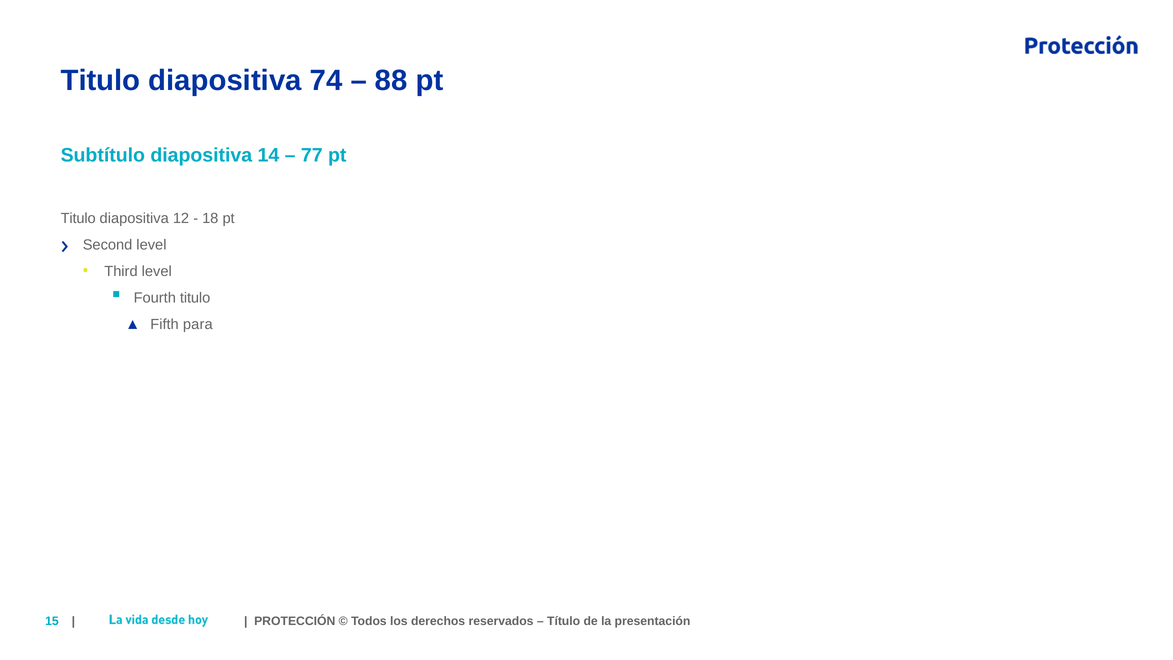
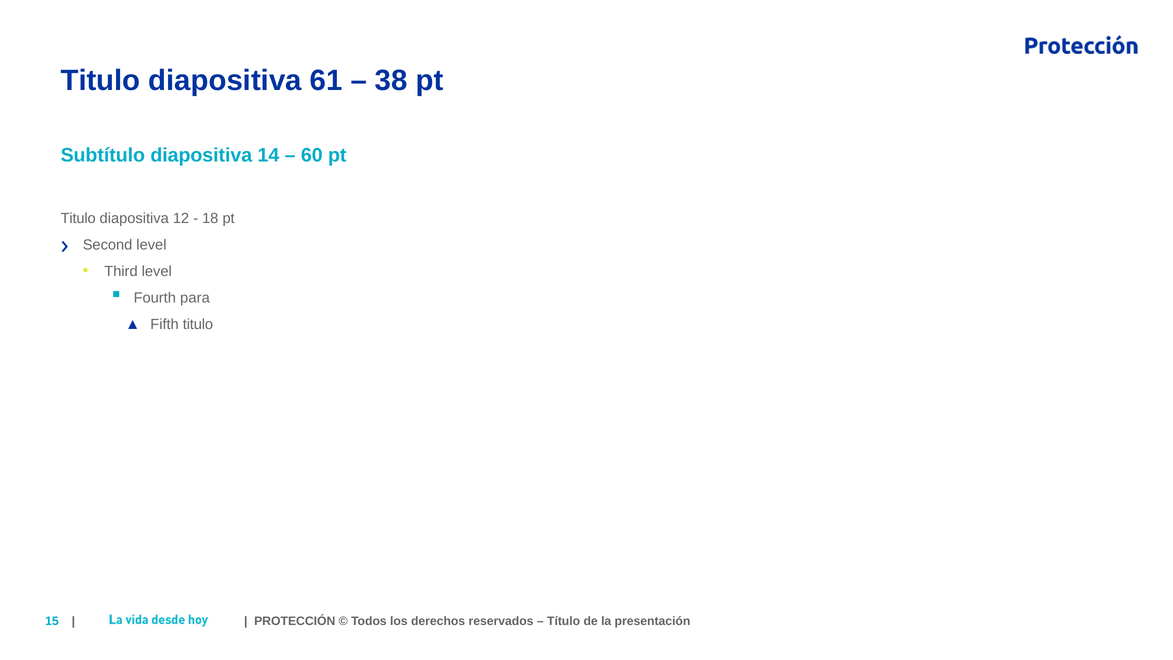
74: 74 -> 61 (326, 80)
88: 88 -> 38 (391, 80)
77: 77 -> 60 (312, 155)
Fourth titulo: titulo -> para (195, 298)
Fifth para: para -> titulo (198, 324)
